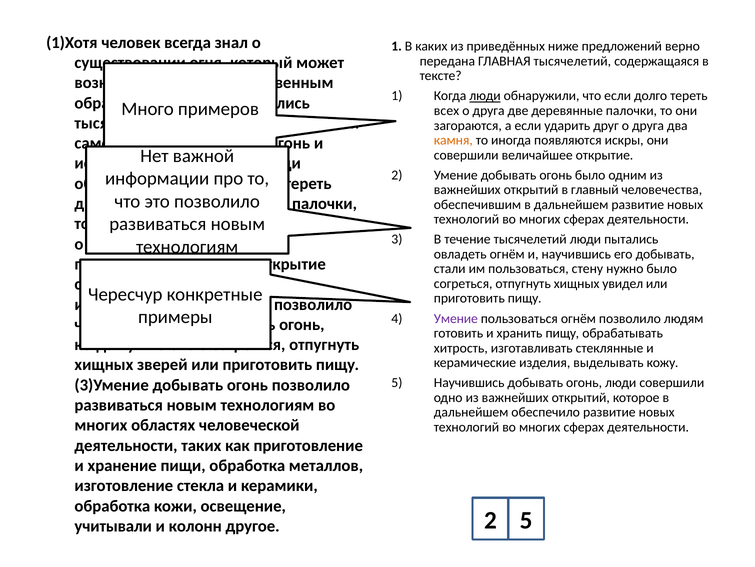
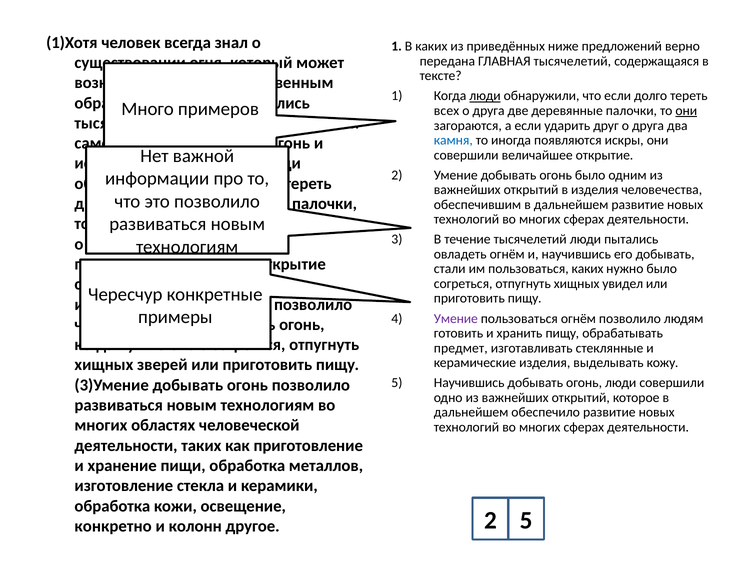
они underline: none -> present (686, 111)
камня colour: orange -> blue (453, 140)
в главный: главный -> изделия (595, 190)
пользоваться стену: стену -> каких (588, 269)
хитрость: хитрость -> предмет (461, 348)
учитывали: учитывали -> конкретно (113, 525)
